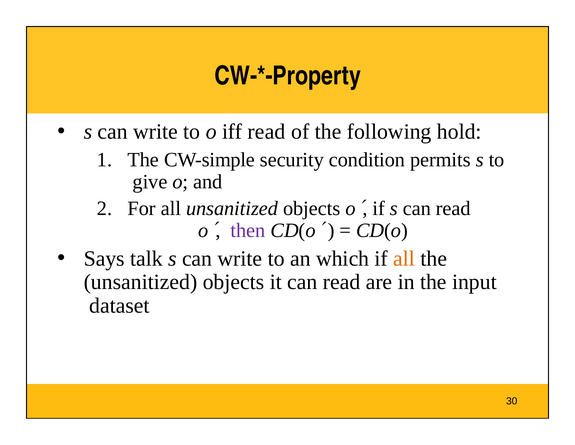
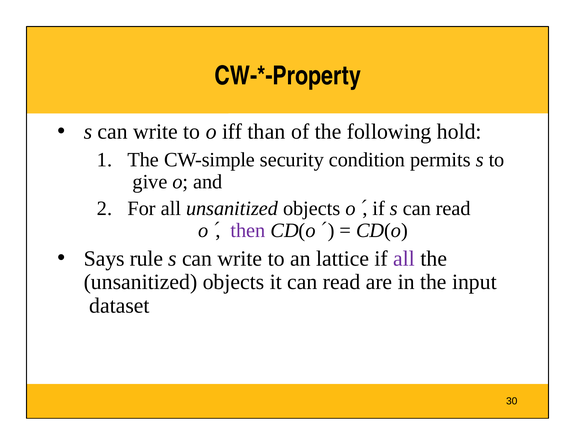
iff read: read -> than (266, 131)
talk: talk -> rule (147, 258)
which: which -> lattice (343, 258)
all colour: orange -> purple (404, 258)
